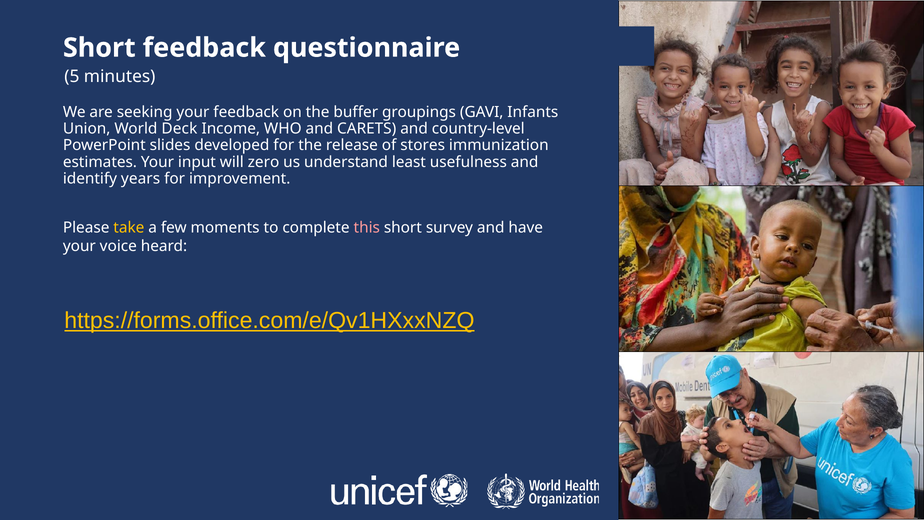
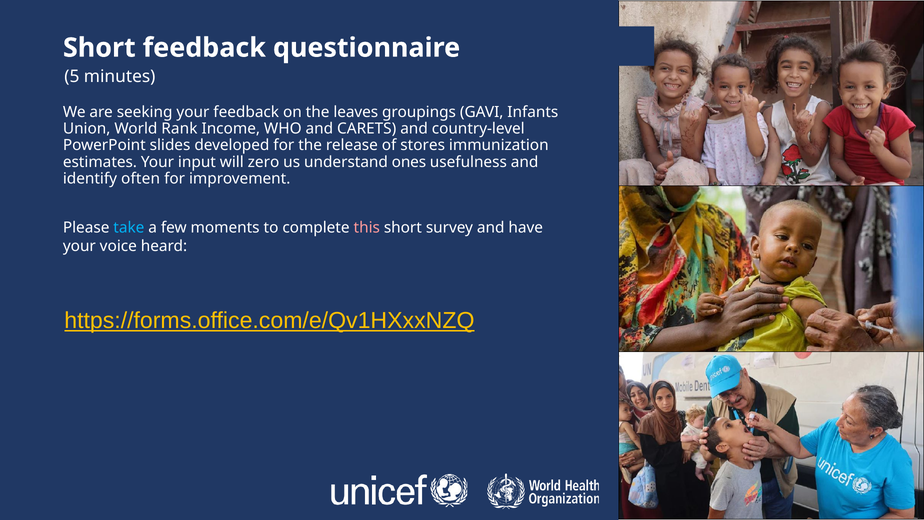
buffer: buffer -> leaves (356, 112)
Deck: Deck -> Rank (179, 129)
least: least -> ones (409, 162)
years: years -> often (141, 179)
take colour: yellow -> light blue (129, 228)
